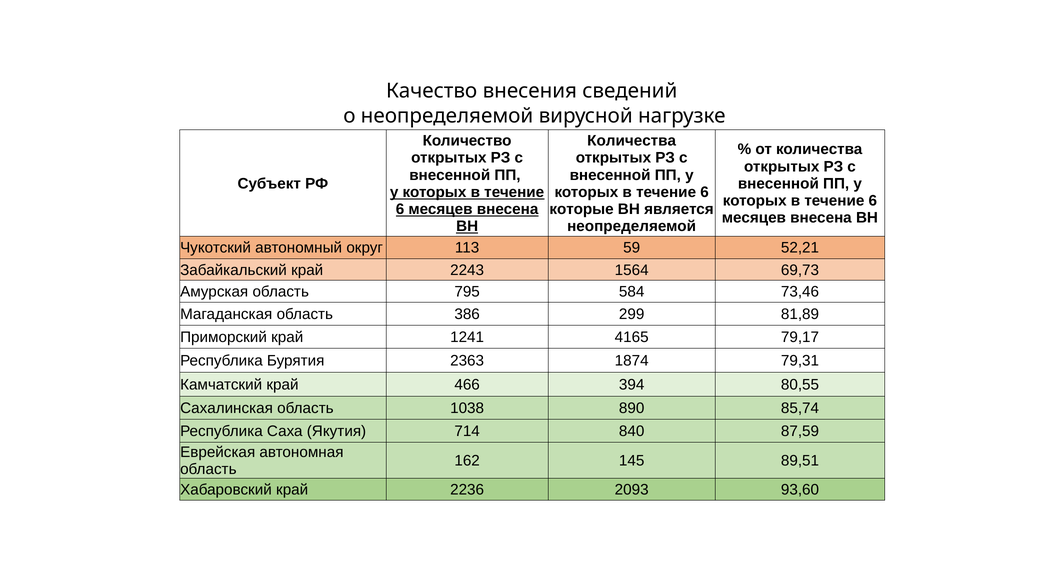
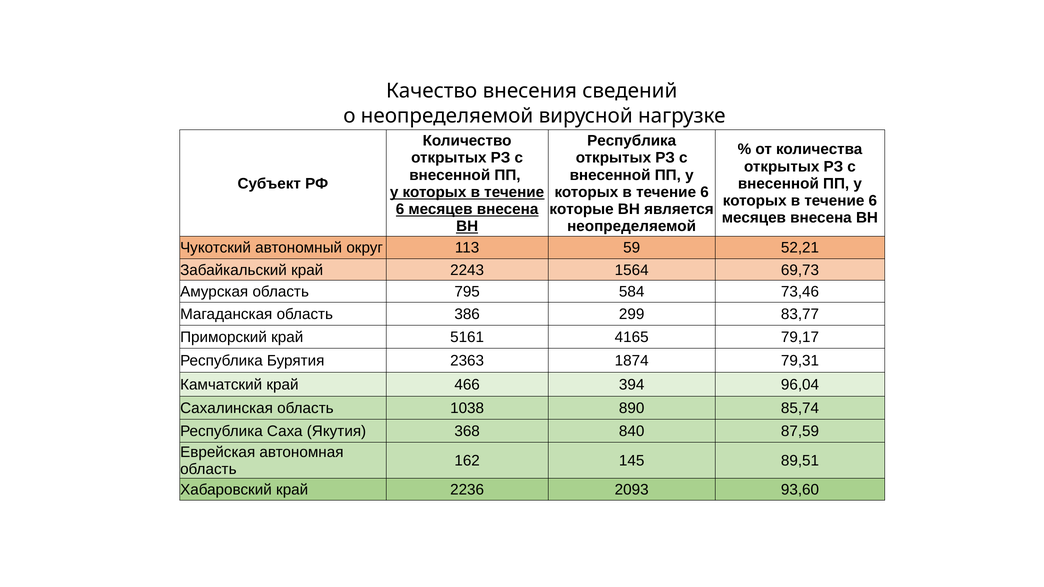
Количества: Количества -> Республика (632, 141)
81,89: 81,89 -> 83,77 (800, 315)
1241: 1241 -> 5161 (467, 337)
80,55: 80,55 -> 96,04 (800, 385)
714: 714 -> 368 (467, 432)
